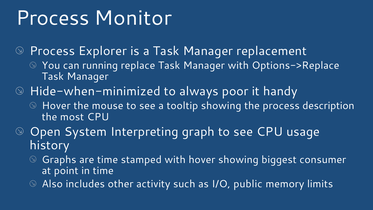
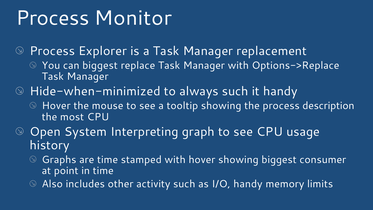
can running: running -> biggest (100, 65)
always poor: poor -> such (235, 91)
I/O public: public -> handy (248, 184)
